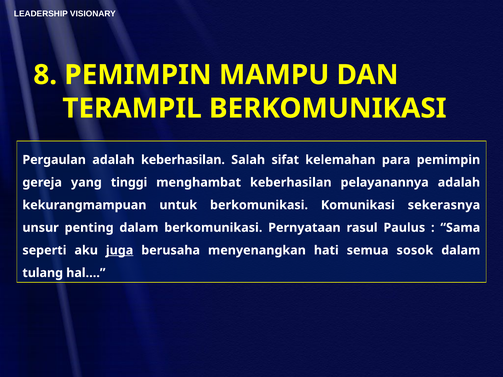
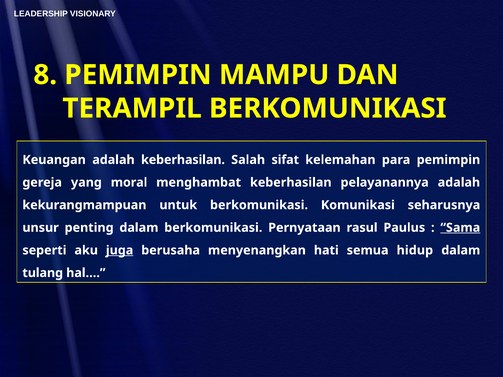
Pergaulan: Pergaulan -> Keuangan (54, 160)
tinggi: tinggi -> moral (129, 183)
sekerasnya: sekerasnya -> seharusnya (444, 205)
Sama underline: none -> present (460, 228)
sosok: sosok -> hidup (415, 250)
